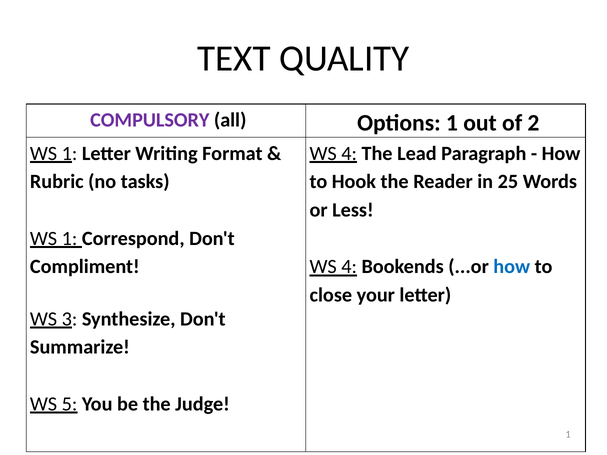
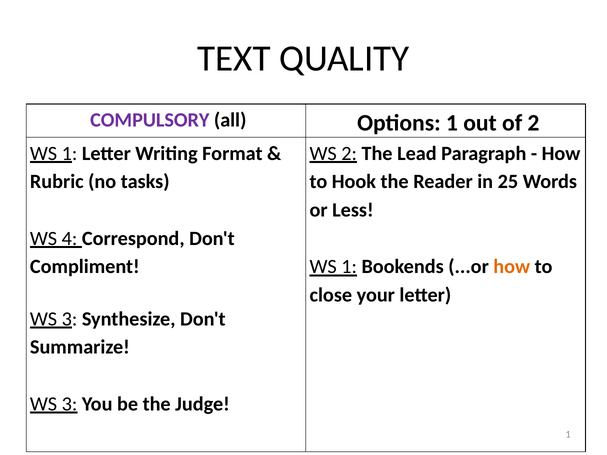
4: 4 -> 2 (349, 153)
1: 1 -> 4 (70, 239)
4: 4 -> 1 (349, 267)
how colour: blue -> orange (512, 267)
5: 5 -> 3 (70, 404)
